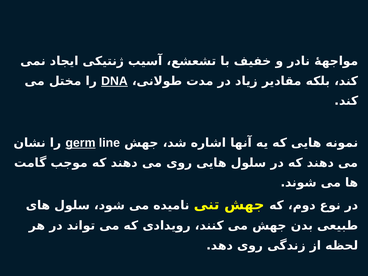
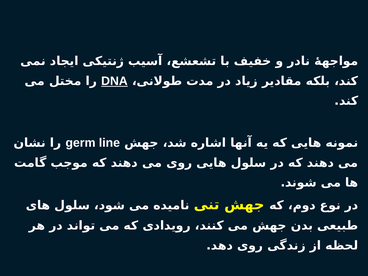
germ underline: present -> none (80, 143)
